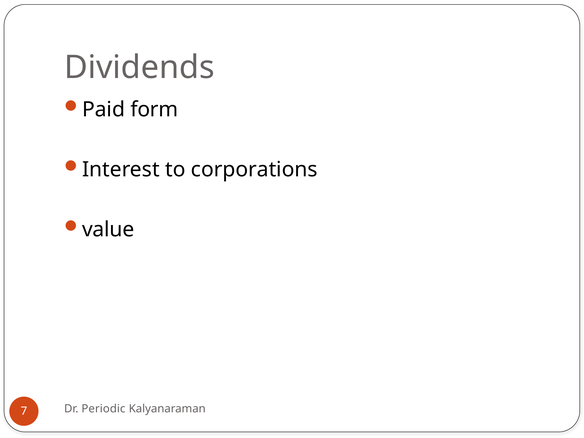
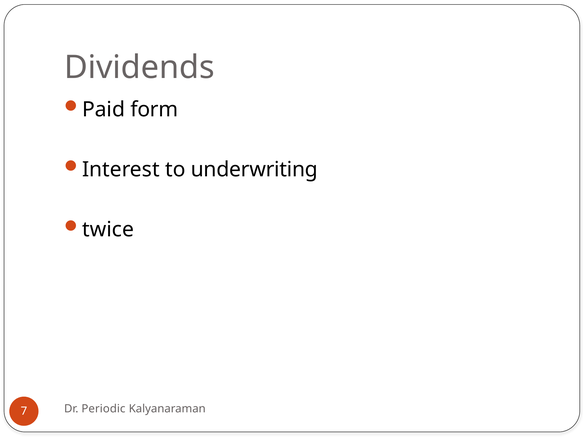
corporations: corporations -> underwriting (254, 169)
value: value -> twice (108, 229)
